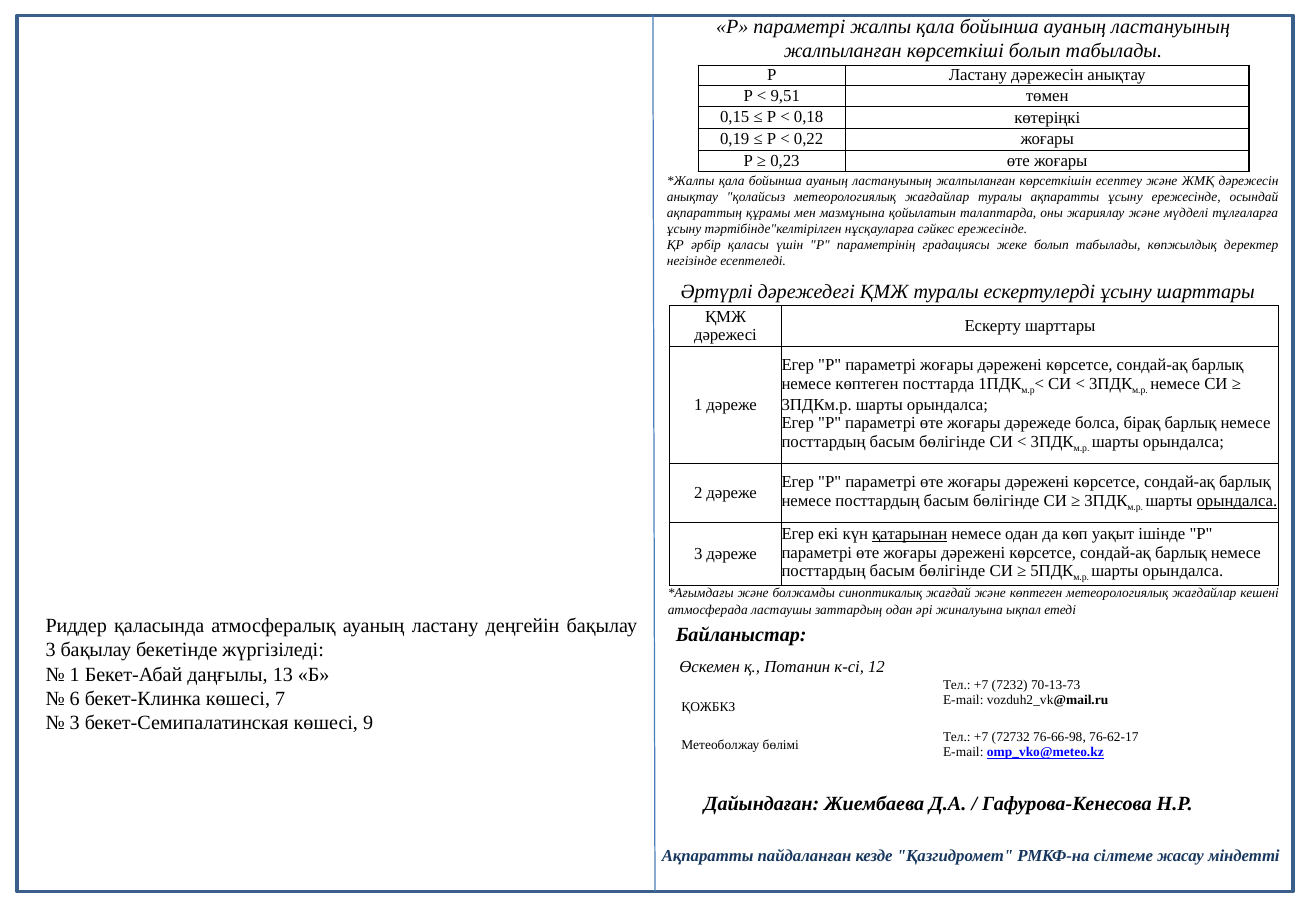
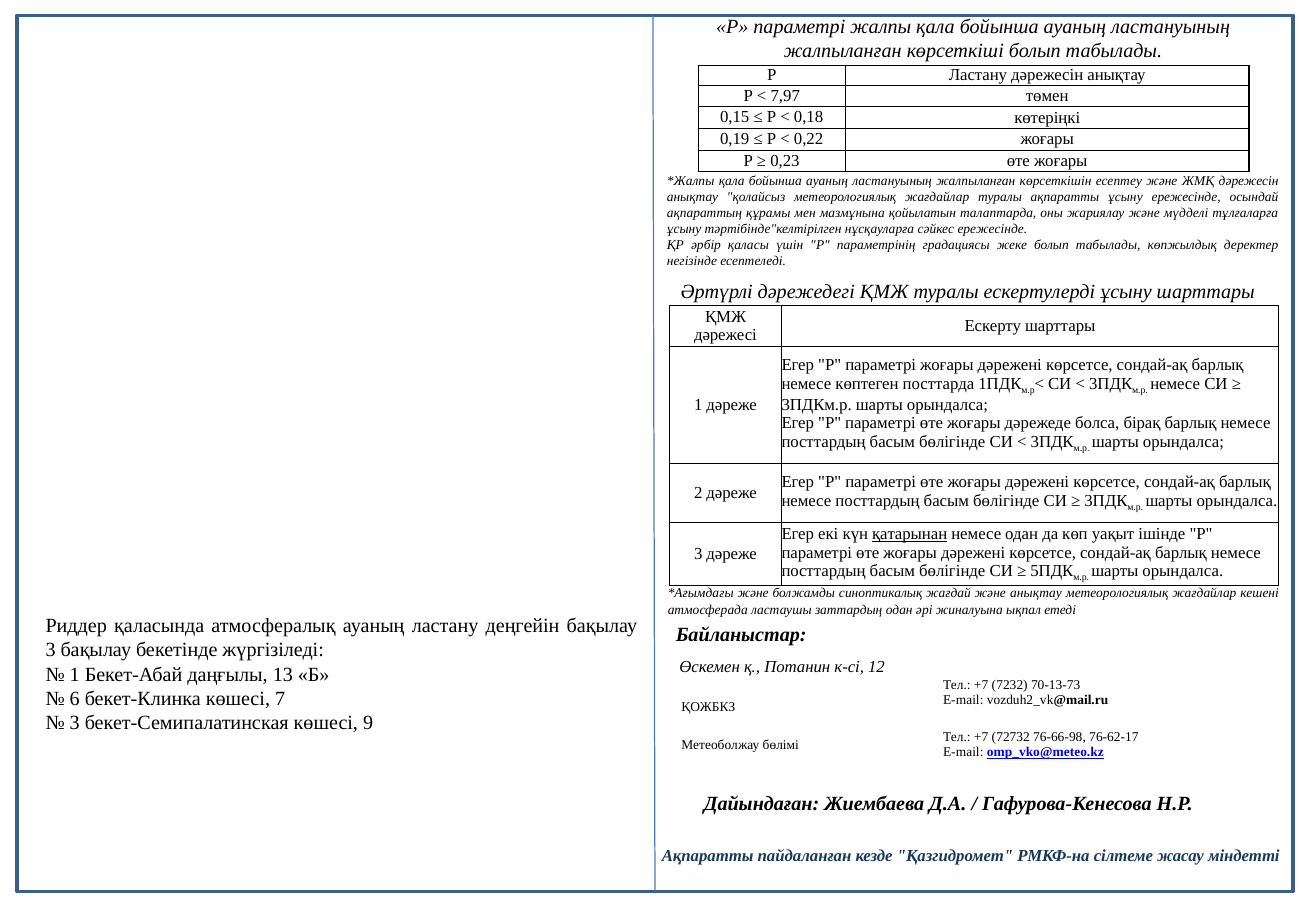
9,51: 9,51 -> 7,97 (785, 96)
орындалса underline: present -> none (1237, 501)
және көптеген: көптеген -> анықтау (1036, 593)
